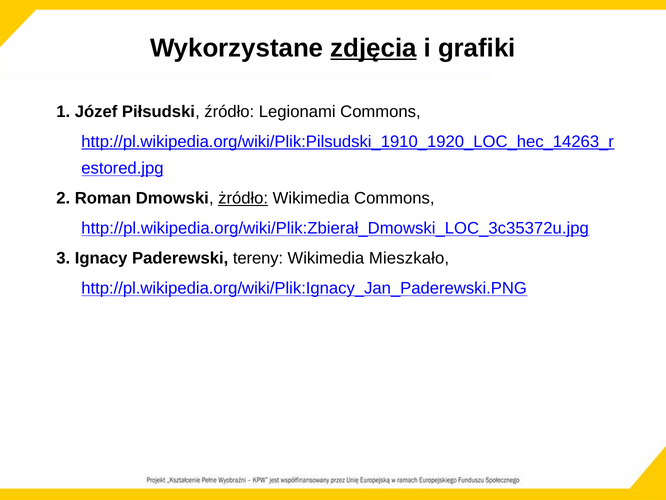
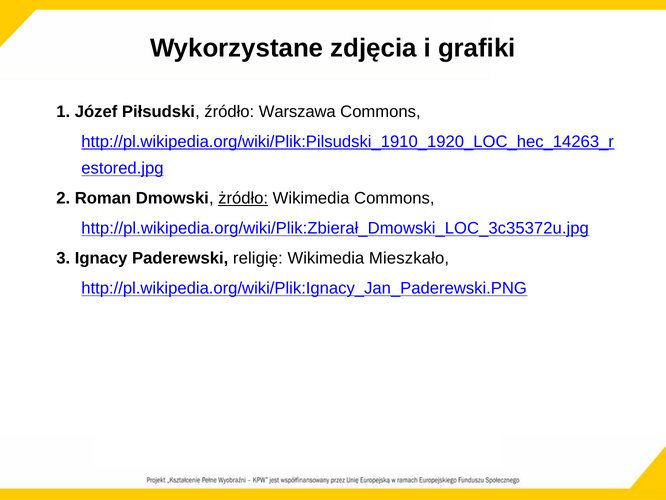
zdjęcia underline: present -> none (374, 48)
Legionami: Legionami -> Warszawa (297, 112)
tereny: tereny -> religię (258, 258)
